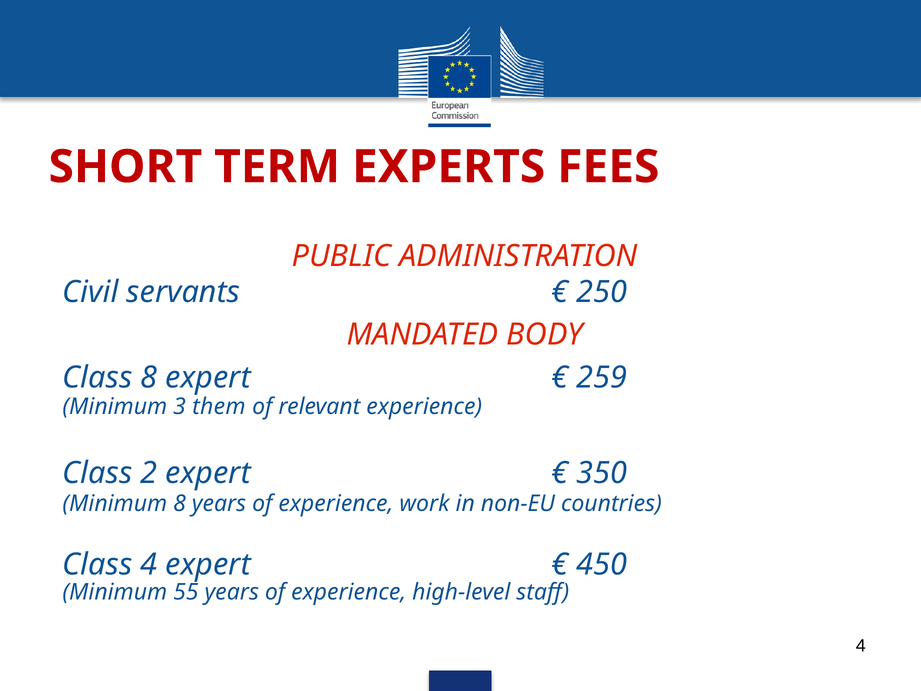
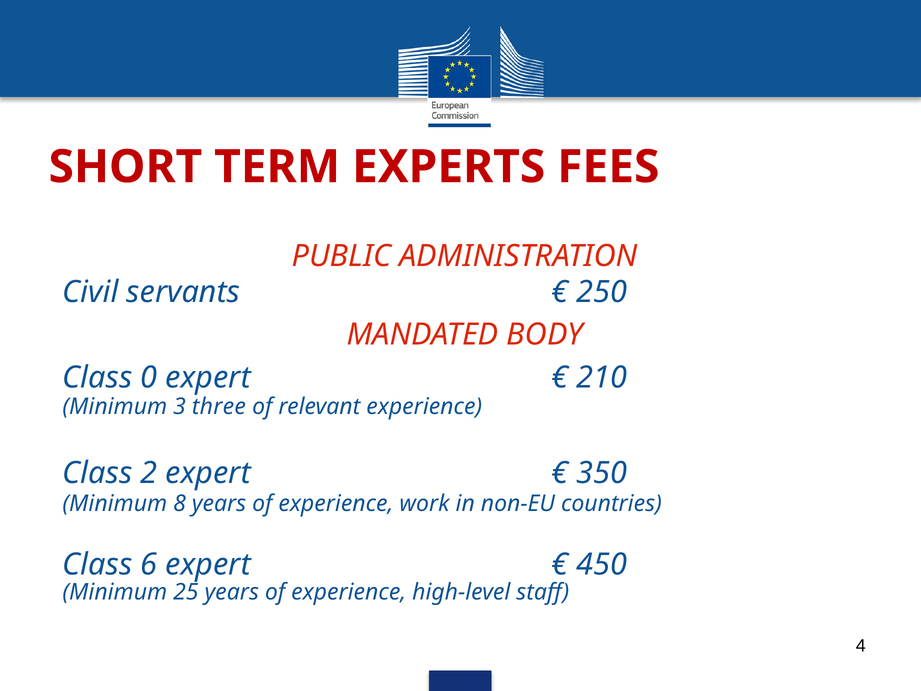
Class 8: 8 -> 0 (149, 378)
259: 259 -> 210 (602, 378)
them: them -> three (219, 406)
Class 4: 4 -> 6 (149, 564)
55: 55 -> 25 (186, 592)
